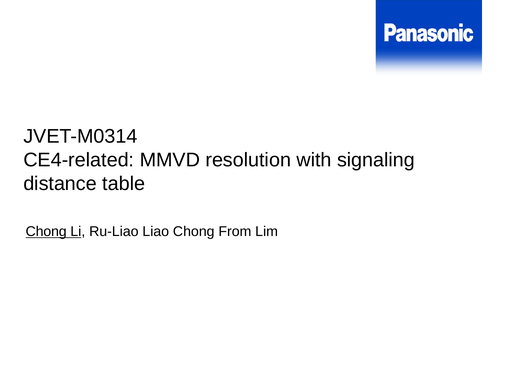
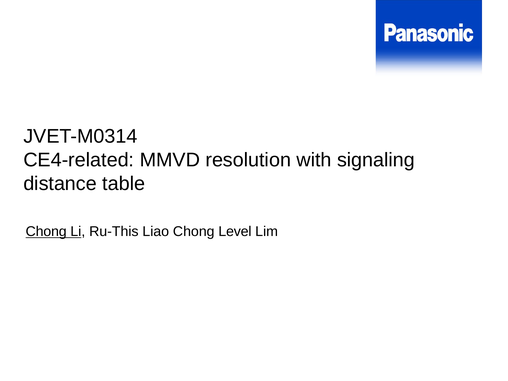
Ru-Liao: Ru-Liao -> Ru-This (114, 231)
From: From -> Level (235, 231)
